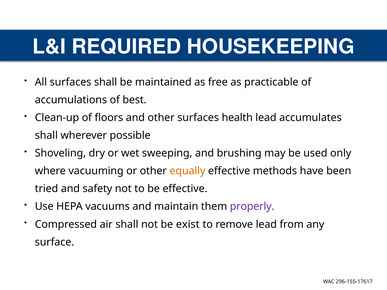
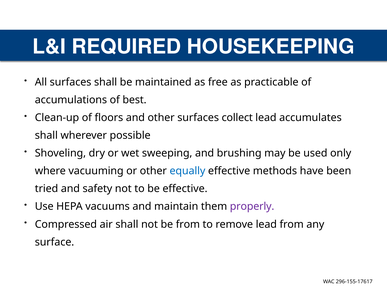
health: health -> collect (237, 118)
equally colour: orange -> blue (187, 171)
be exist: exist -> from (188, 224)
